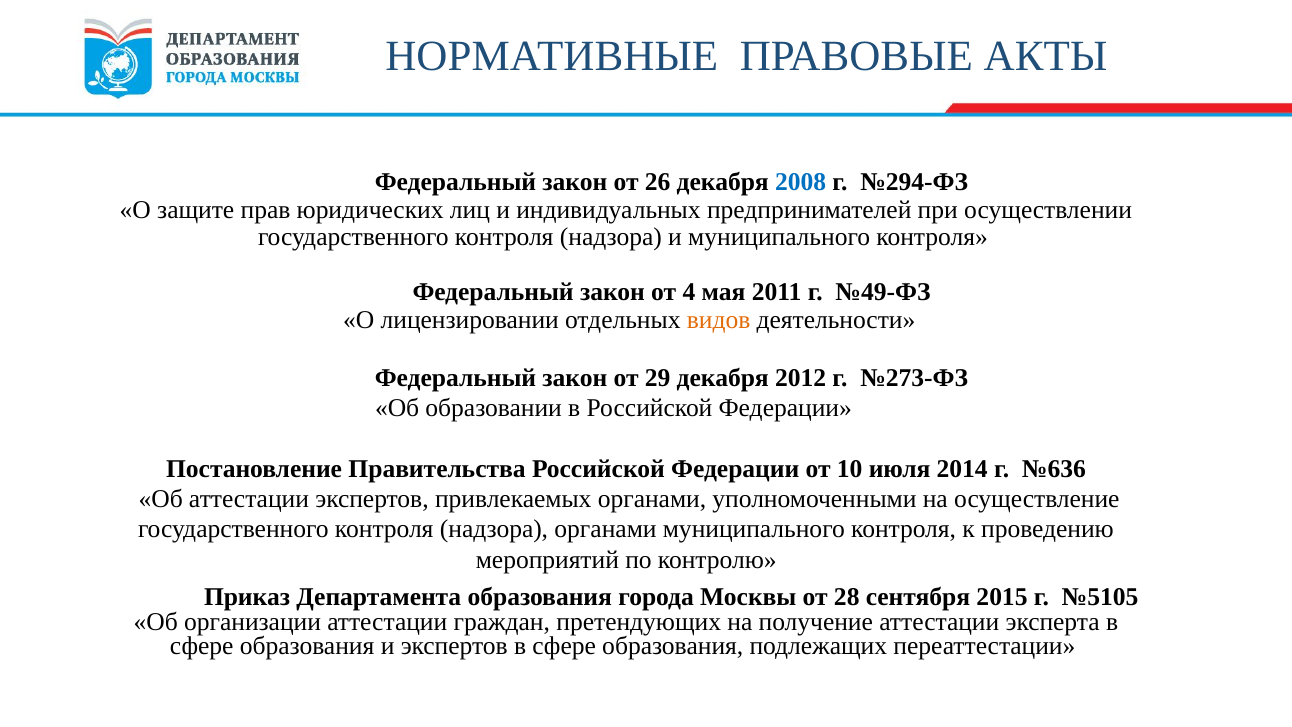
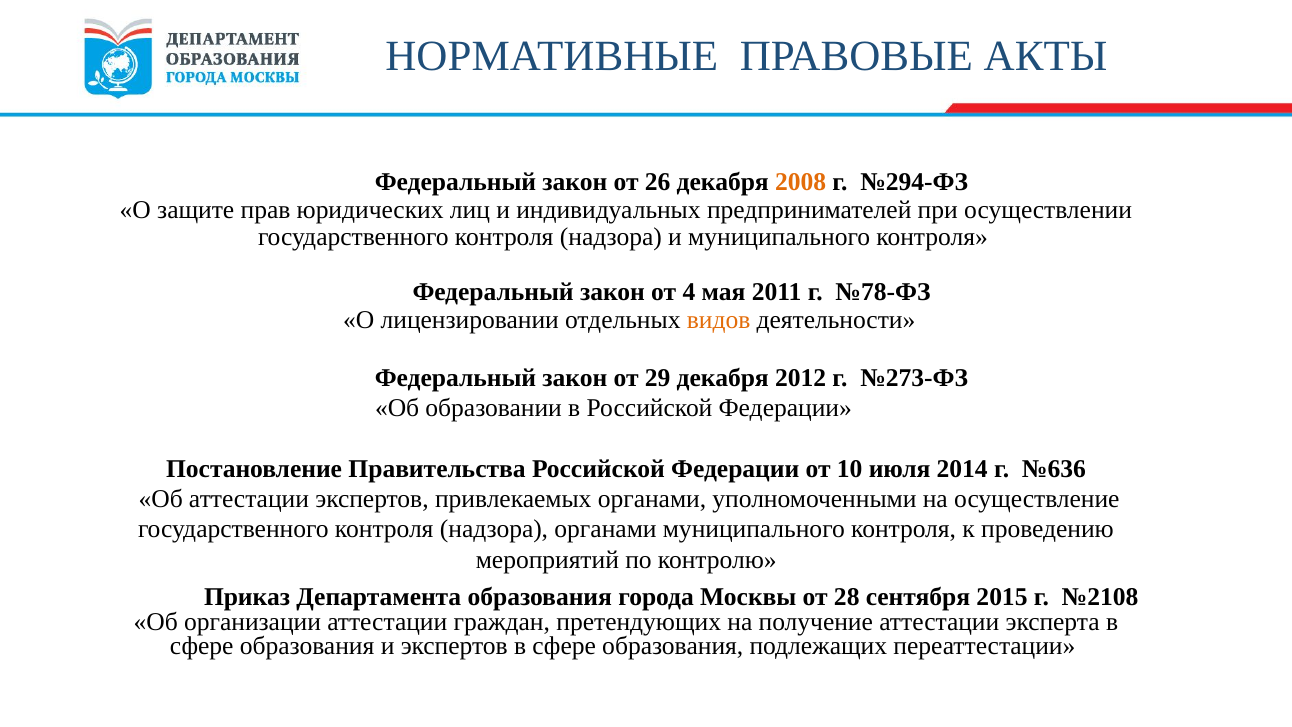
2008 colour: blue -> orange (801, 182)
№49-ФЗ: №49-ФЗ -> №78-ФЗ (883, 292)
№5105: №5105 -> №2108 (1100, 597)
